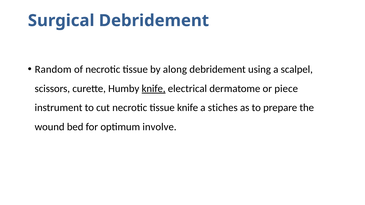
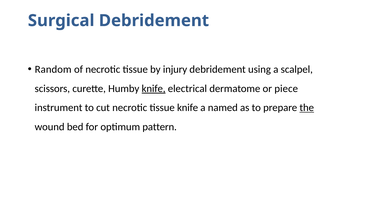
along: along -> injury (175, 70)
stiches: stiches -> named (223, 108)
the underline: none -> present (307, 108)
involve: involve -> pattern (160, 127)
